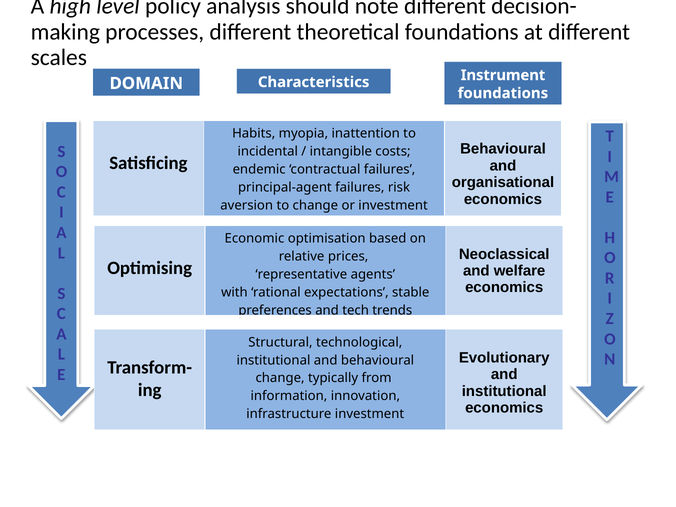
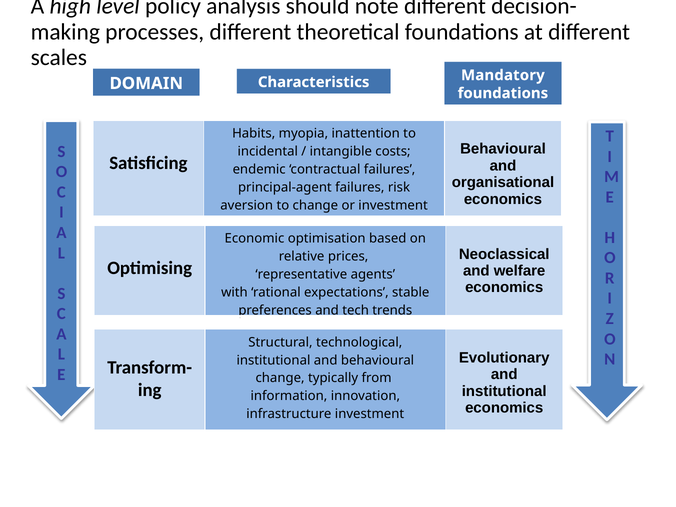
Instrument: Instrument -> Mandatory (503, 75)
